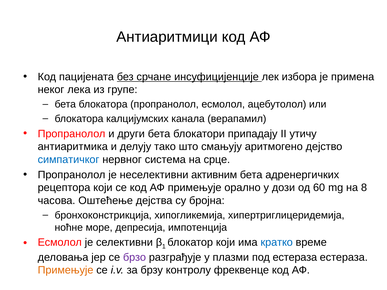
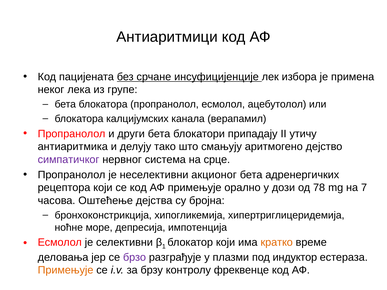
симпатичког colour: blue -> purple (69, 160)
активним: активним -> акционог (214, 175)
60: 60 -> 78 (319, 188)
8: 8 -> 7 (364, 188)
кратко colour: blue -> orange (277, 243)
под естераза: естераза -> индуктор (295, 257)
